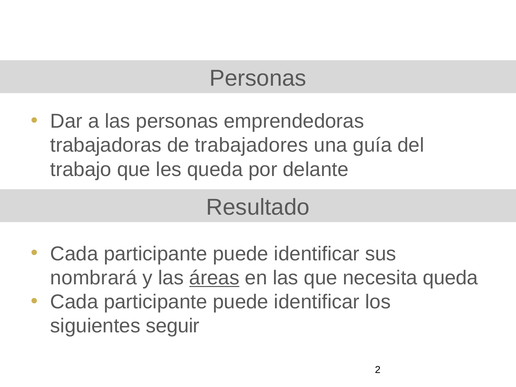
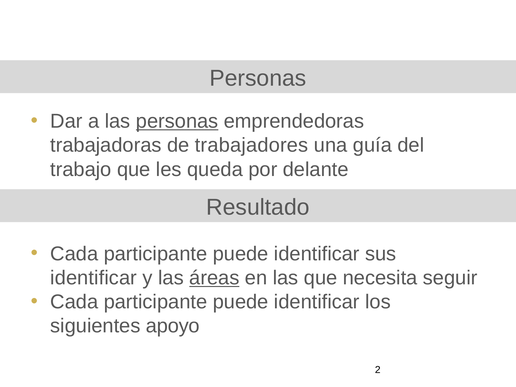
personas underline: none -> present (177, 121)
nombrará: nombrará -> identificar (94, 278)
necesita queda: queda -> seguir (450, 278)
seguir: seguir -> apoyo (173, 326)
